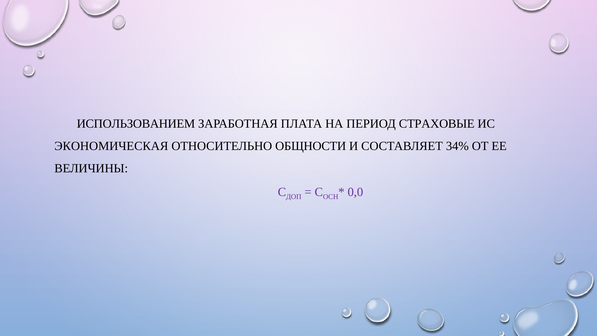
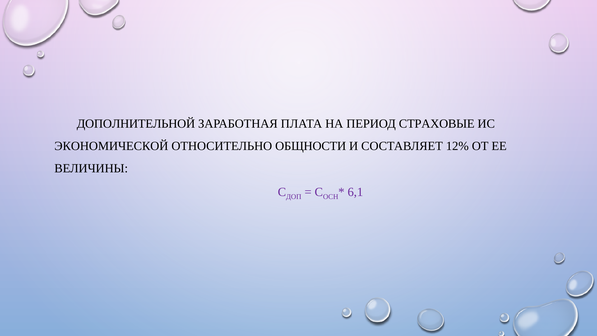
ИСПОЛЬЗОВАНИЕМ: ИСПОЛЬЗОВАНИЕМ -> ДОПОЛНИТЕЛЬНОЙ (136, 124)
ЭКОНОМИЧЕСКАЯ: ЭКОНОМИЧЕСКАЯ -> ЭКОНОМИЧЕСКОЙ (111, 146)
34%: 34% -> 12% (457, 146)
0,0: 0,0 -> 6,1 (355, 192)
